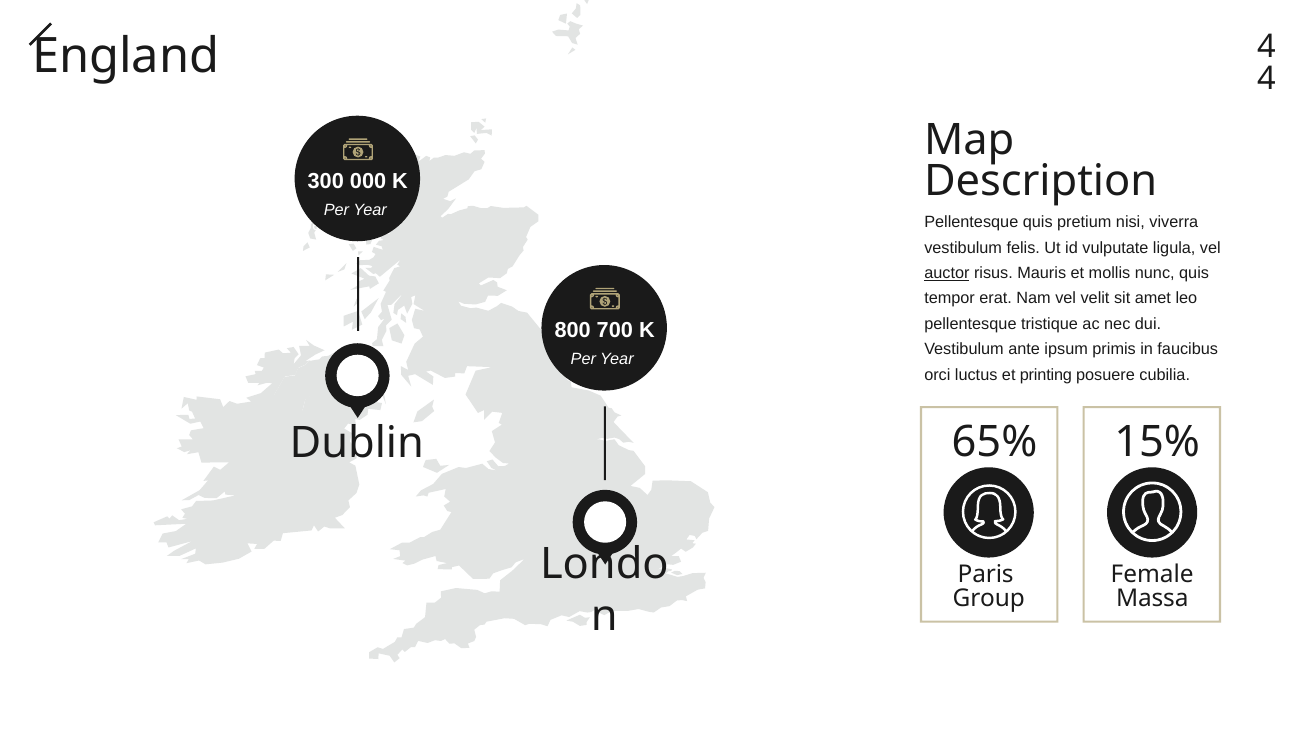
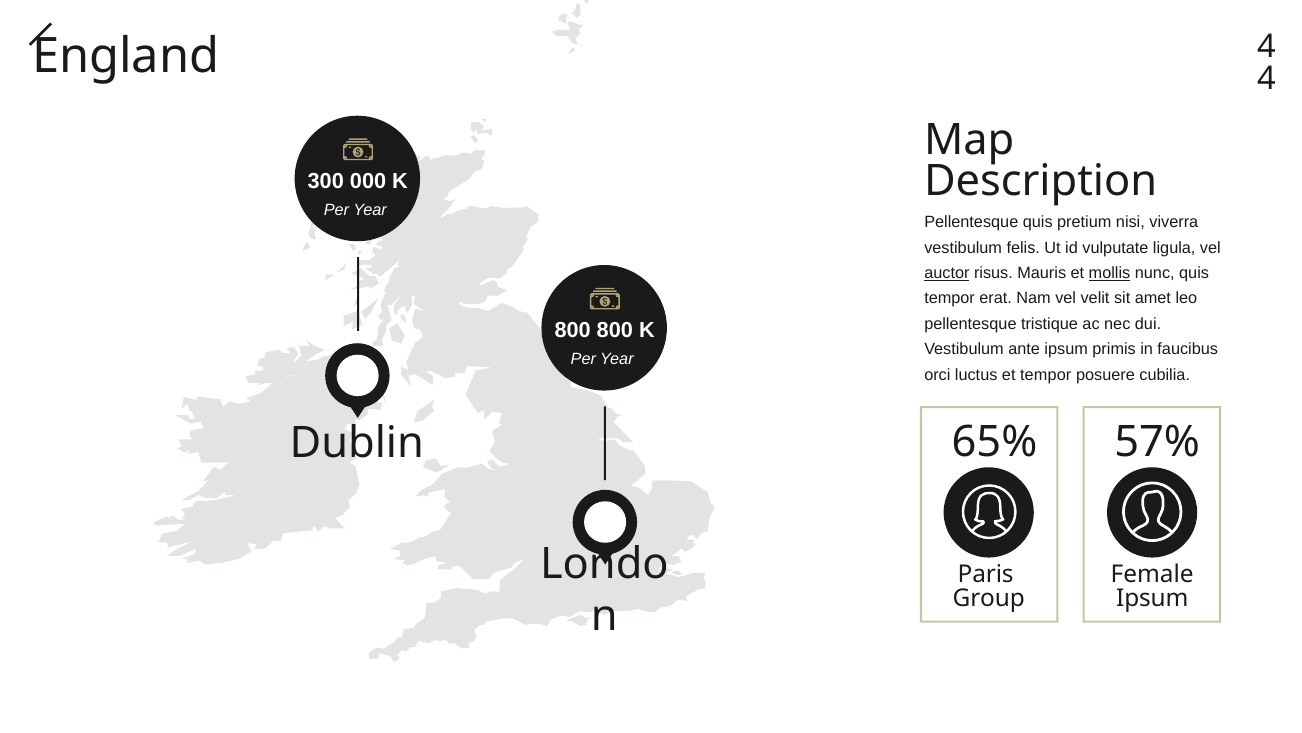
mollis underline: none -> present (1110, 273)
800 700: 700 -> 800 (615, 330)
et printing: printing -> tempor (1046, 374)
15%: 15% -> 57% (1157, 442)
Massa: Massa -> Ipsum (1152, 598)
